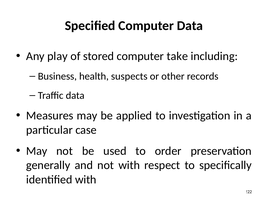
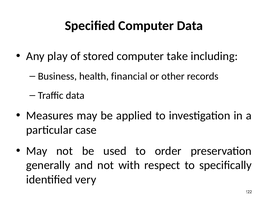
suspects: suspects -> financial (129, 76)
identified with: with -> very (86, 180)
